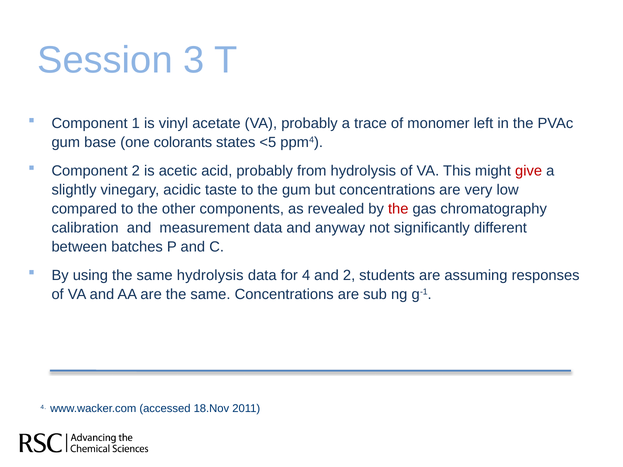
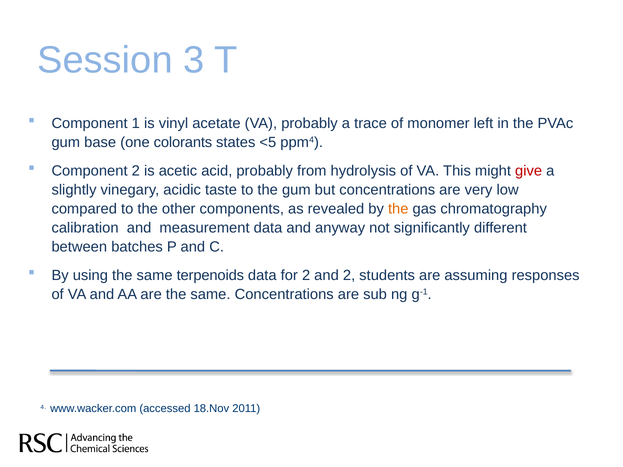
the colour: red -> orange (398, 209)
same hydrolysis: hydrolysis -> terpenoids (210, 275)
for 4: 4 -> 2 (306, 275)
